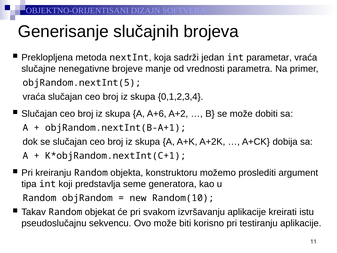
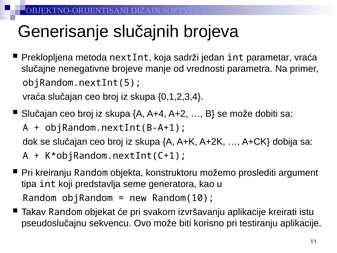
A+6: A+6 -> A+4 (157, 114)
